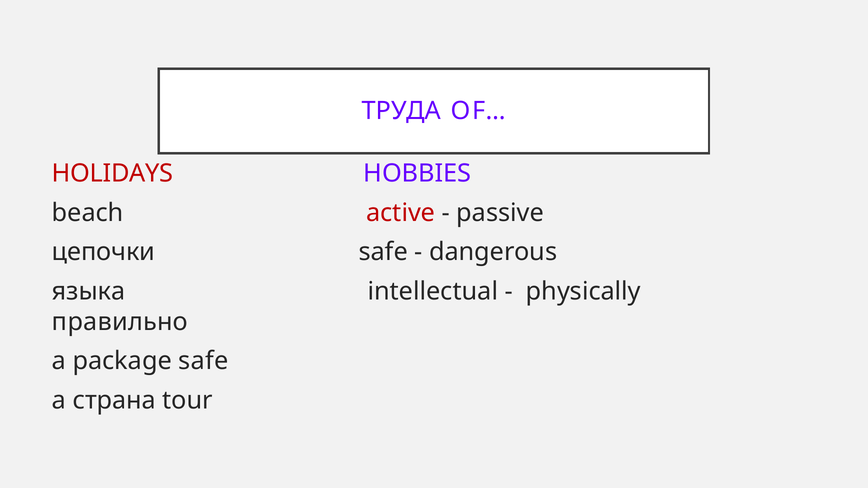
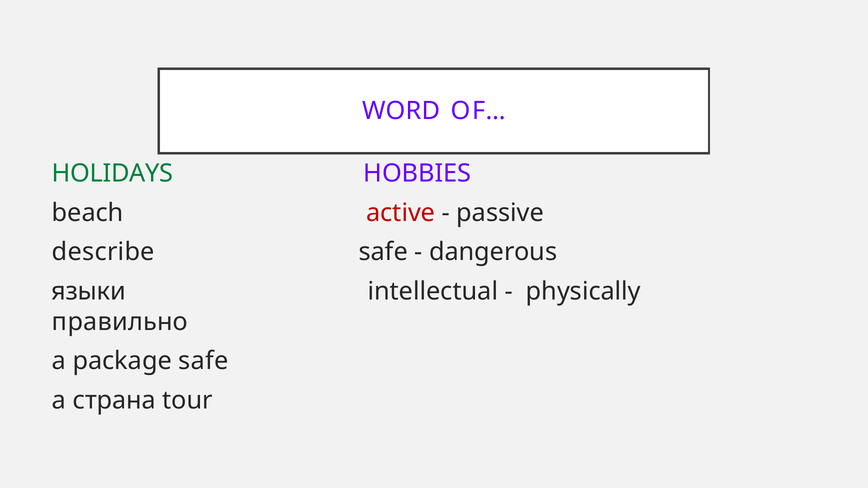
ТРУДА: ТРУДА -> WORD (401, 111)
HOLIDAYS colour: red -> green (113, 173)
цепочки: цепочки -> describe (103, 252)
языка: языка -> языки (89, 292)
